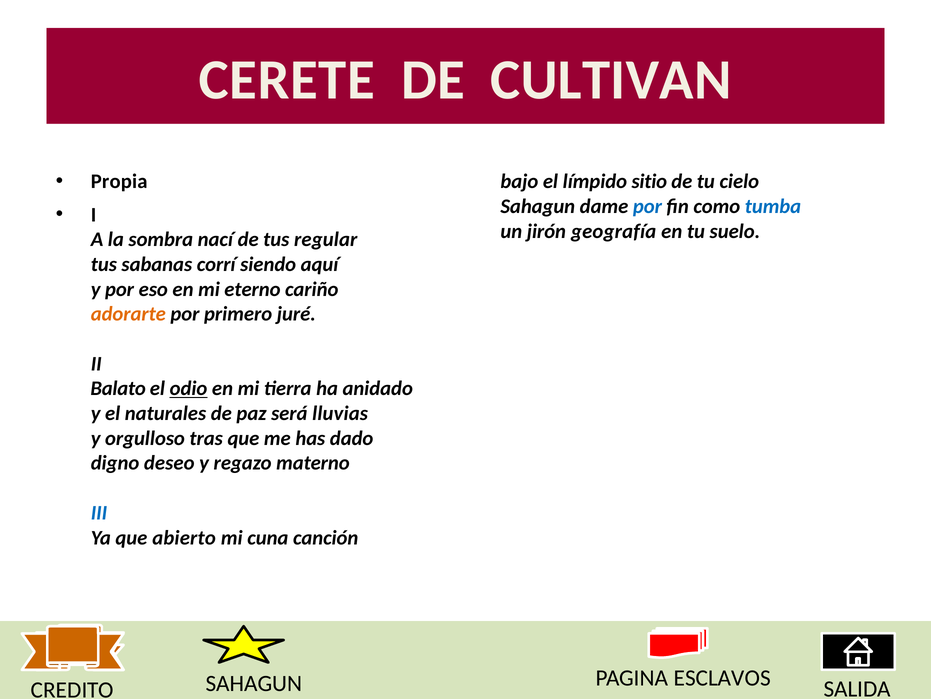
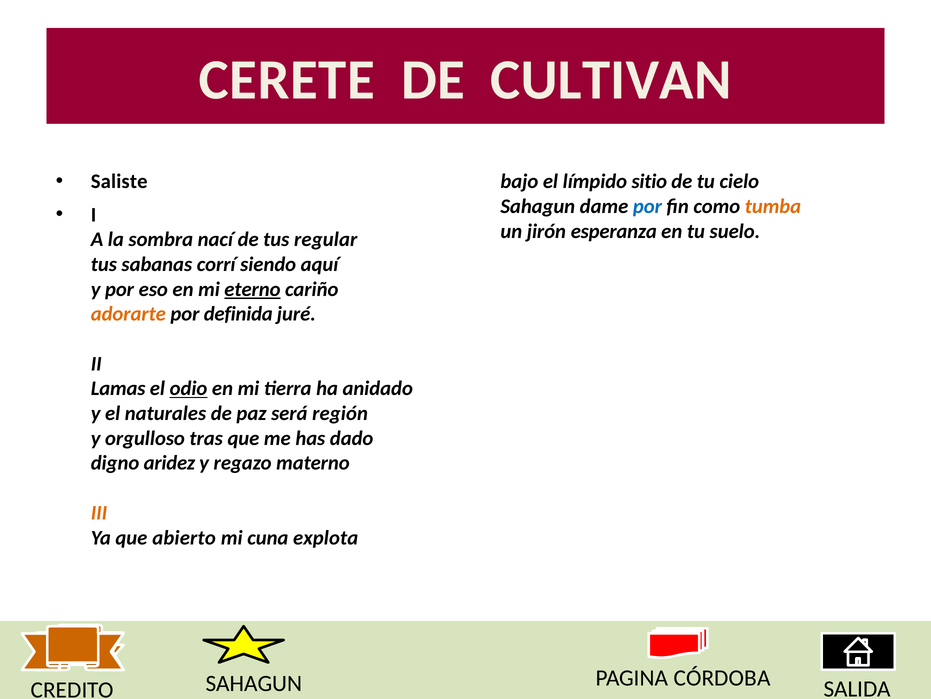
Propia: Propia -> Saliste (119, 181)
tumba colour: blue -> orange (773, 206)
geografía: geografía -> esperanza (614, 231)
eterno underline: none -> present (252, 289)
primero: primero -> definida (238, 314)
Balato: Balato -> Lamas (118, 388)
lluvias: lluvias -> región (340, 413)
deseo: deseo -> aridez (169, 463)
III colour: blue -> orange (99, 512)
canción: canción -> explota (326, 537)
ESCLAVOS: ESCLAVOS -> CÓRDOBA (722, 677)
